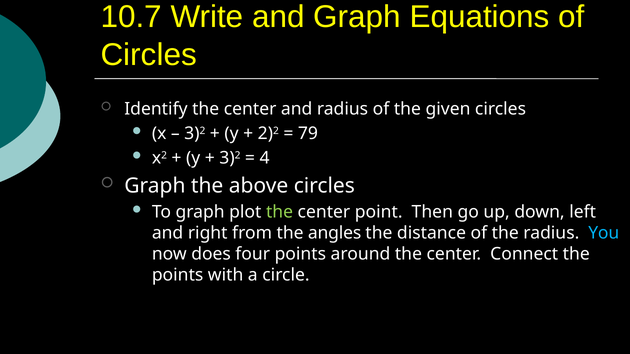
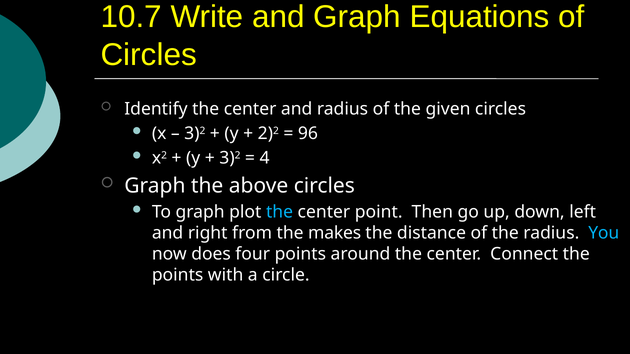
79: 79 -> 96 (308, 134)
the colour: light green -> light blue (280, 212)
angles: angles -> makes (335, 233)
